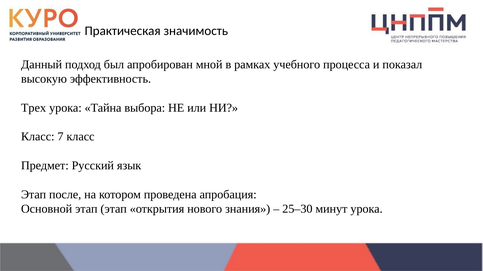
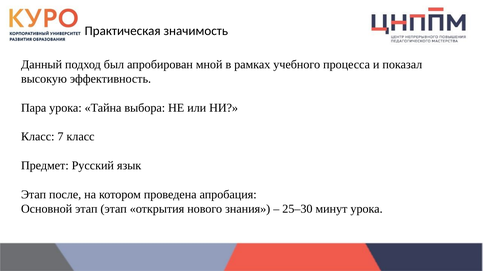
Трех: Трех -> Пара (34, 108)
